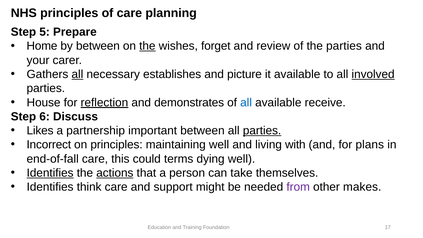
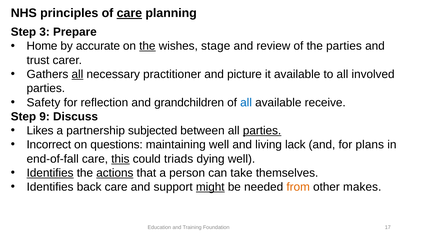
care underline: none -> present (129, 13)
5: 5 -> 3 (45, 32)
by between: between -> accurate (98, 46)
forget: forget -> stage (216, 46)
your: your -> trust (38, 60)
establishes: establishes -> practitioner (172, 74)
involved underline: present -> none (373, 74)
House: House -> Safety (44, 102)
reflection underline: present -> none (104, 102)
demonstrates: demonstrates -> grandchildren (189, 102)
6: 6 -> 9 (45, 117)
important: important -> subjected (153, 131)
on principles: principles -> questions (117, 145)
with: with -> lack (295, 145)
this underline: none -> present (120, 159)
terms: terms -> triads (179, 159)
think: think -> back (89, 187)
might underline: none -> present (210, 187)
from colour: purple -> orange (298, 187)
